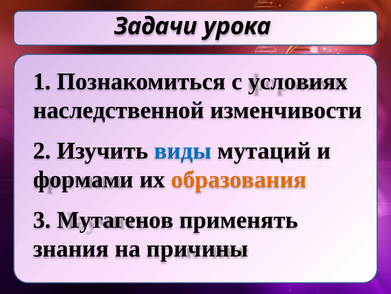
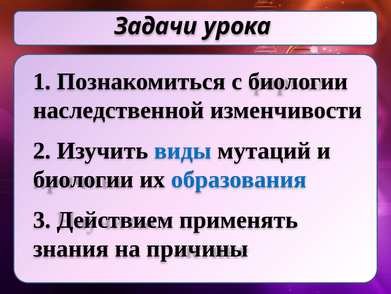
с условиях: условиях -> биологии (298, 81)
формами: формами -> биологии (83, 179)
образования colour: orange -> blue (239, 179)
Мутагенов: Мутагенов -> Действием (115, 219)
